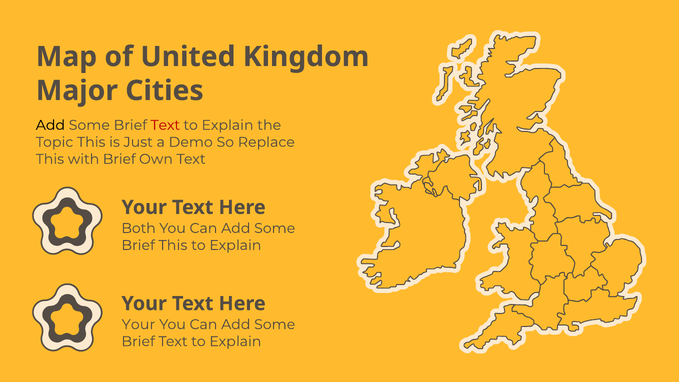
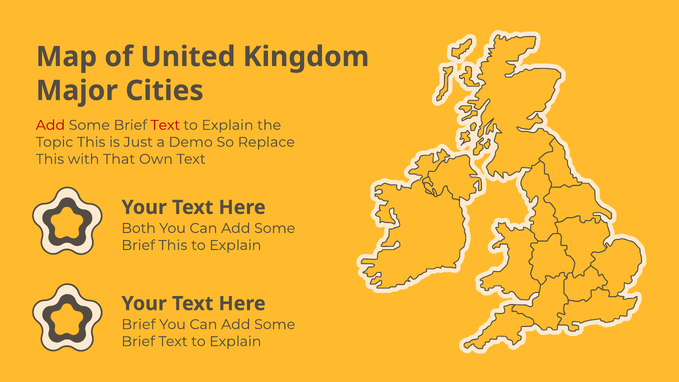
Add colour: black -> red (50, 125)
with Brief: Brief -> That (119, 159)
Your: Your -> Brief (138, 324)
